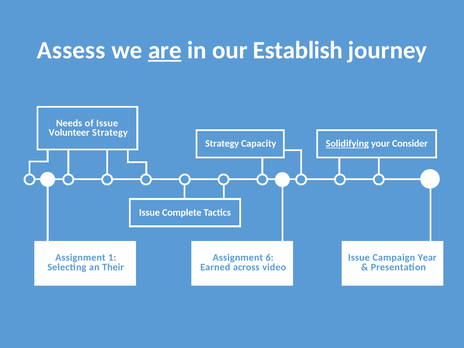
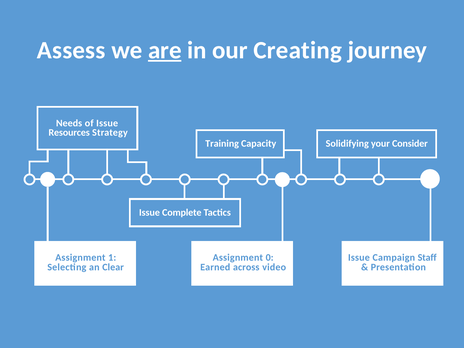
Establish: Establish -> Creating (298, 50)
Volunteer: Volunteer -> Resources (69, 133)
Strategy: Strategy -> Training (222, 144)
Solidifying underline: present -> none (347, 144)
6: 6 -> 0 (270, 258)
Year: Year -> Staff (427, 258)
Their: Their -> Clear (113, 267)
